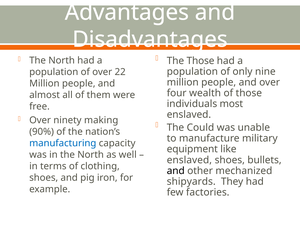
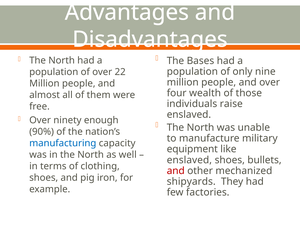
The Those: Those -> Bases (200, 61)
most: most -> raise (231, 104)
making: making -> enough (101, 120)
Could: Could -> North (200, 128)
and colour: black -> red (176, 171)
